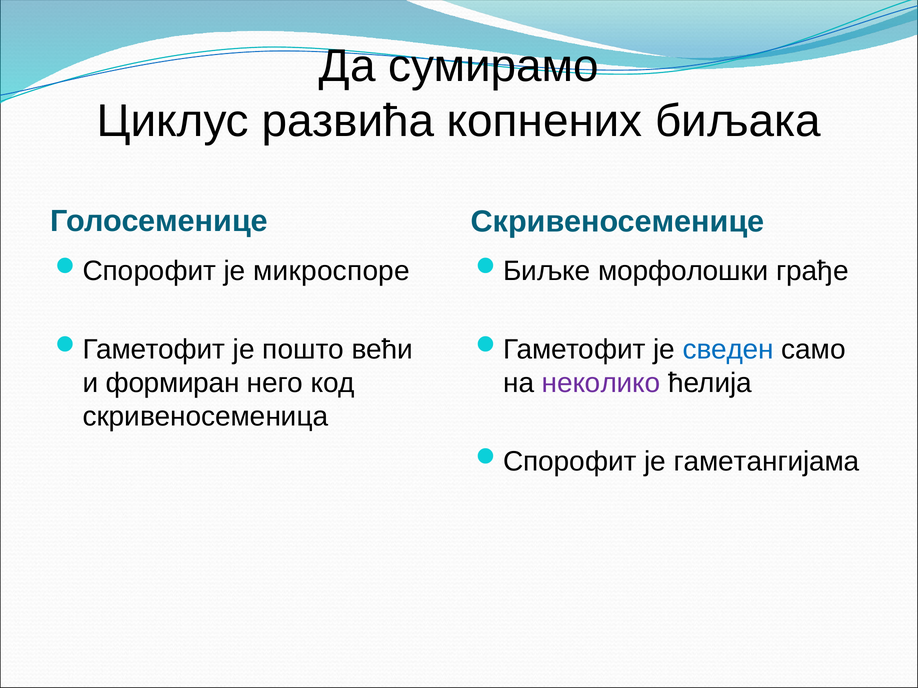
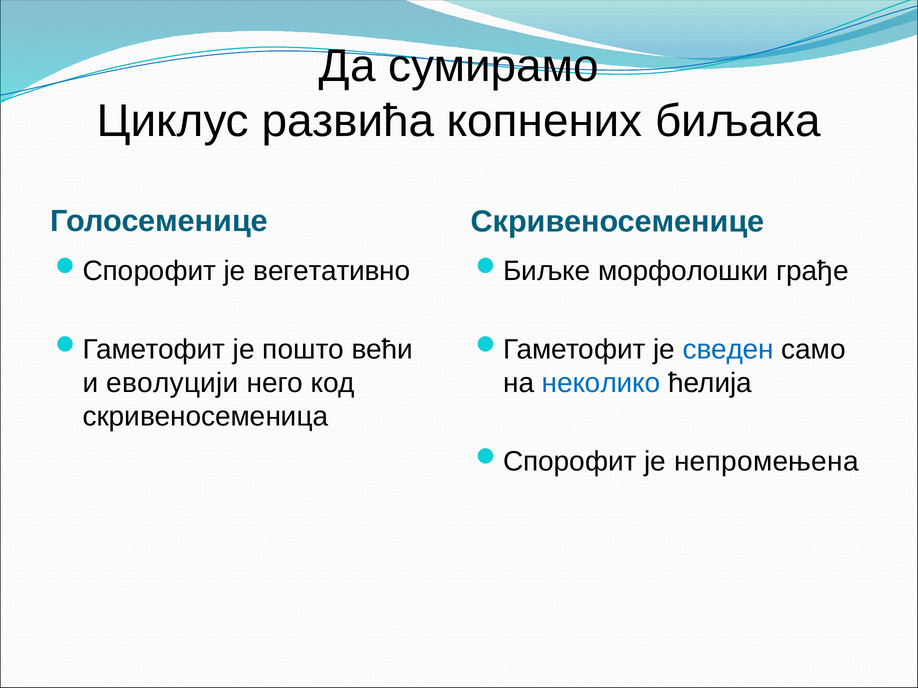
микроспоре: микроспоре -> вегетативно (332, 271)
формиран: формиран -> еволуцији (172, 383)
неколико colour: purple -> blue (601, 383)
гаметангијама: гаметангијама -> непромењена (766, 462)
